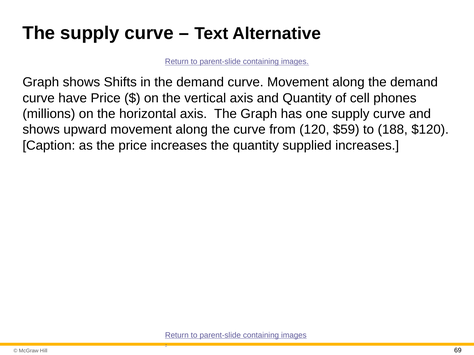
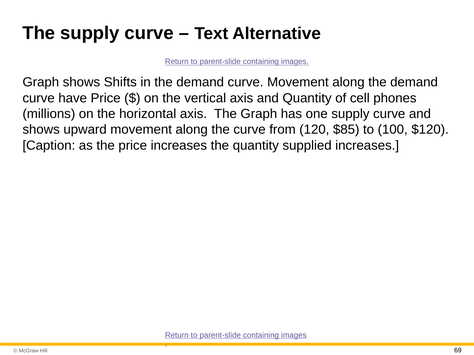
$59: $59 -> $85 (346, 130)
188: 188 -> 100 (393, 130)
